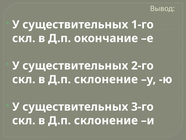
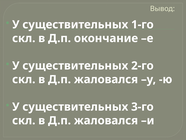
склонение: склонение -> жаловался (106, 79)
склонение: склонение -> жаловался (106, 120)
